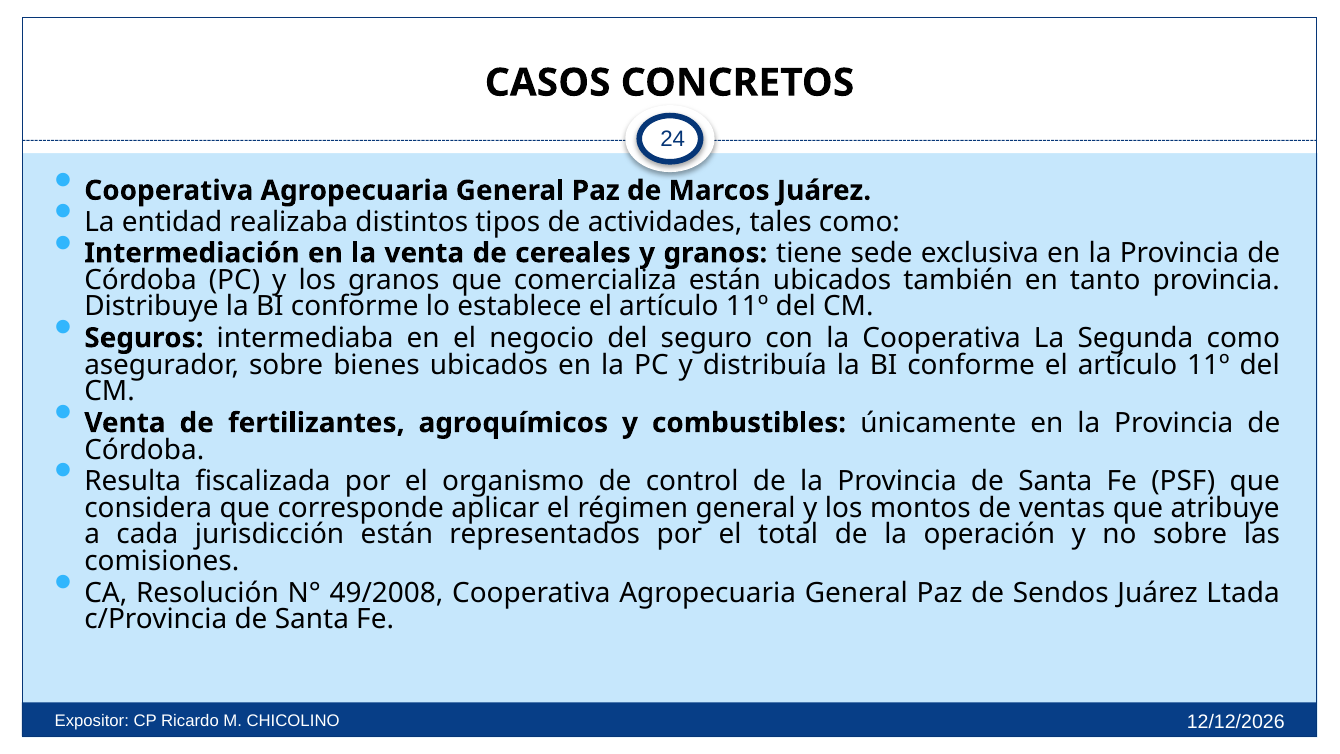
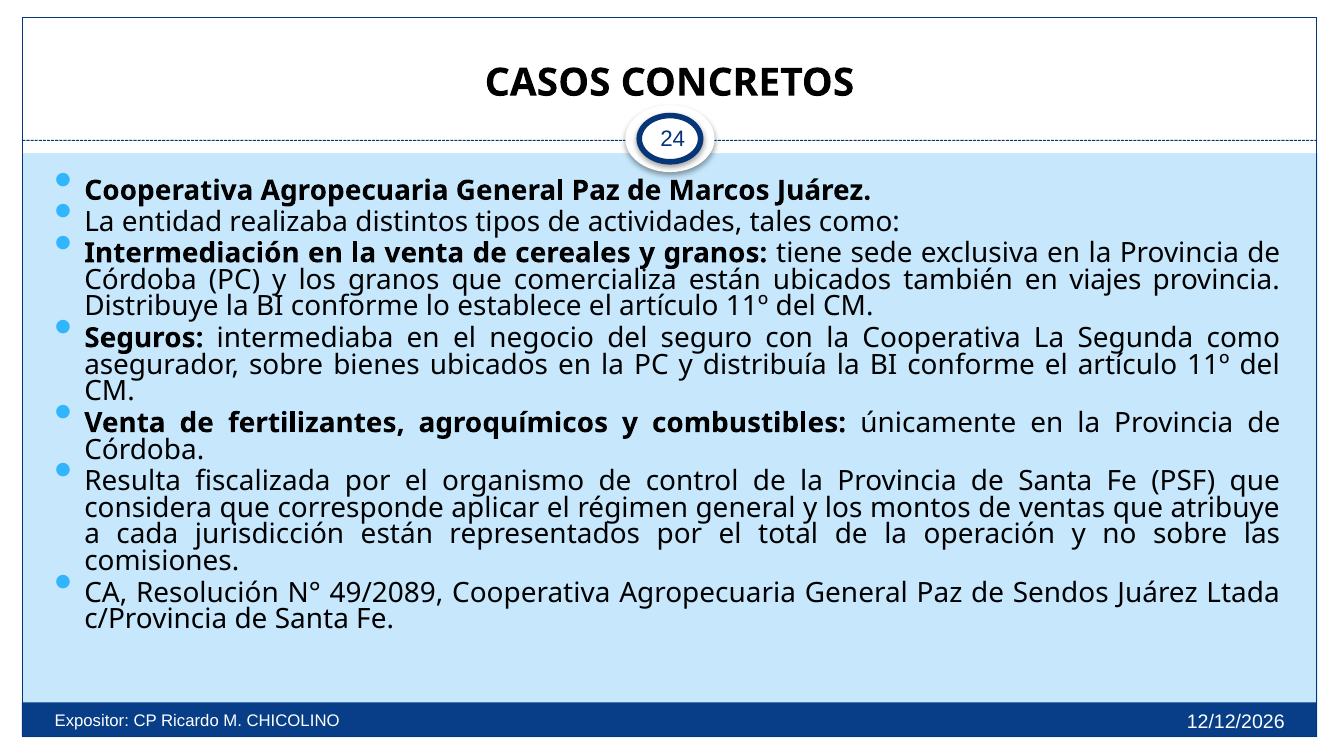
tanto: tanto -> viajes (1105, 280)
49/2008: 49/2008 -> 49/2089 (386, 593)
